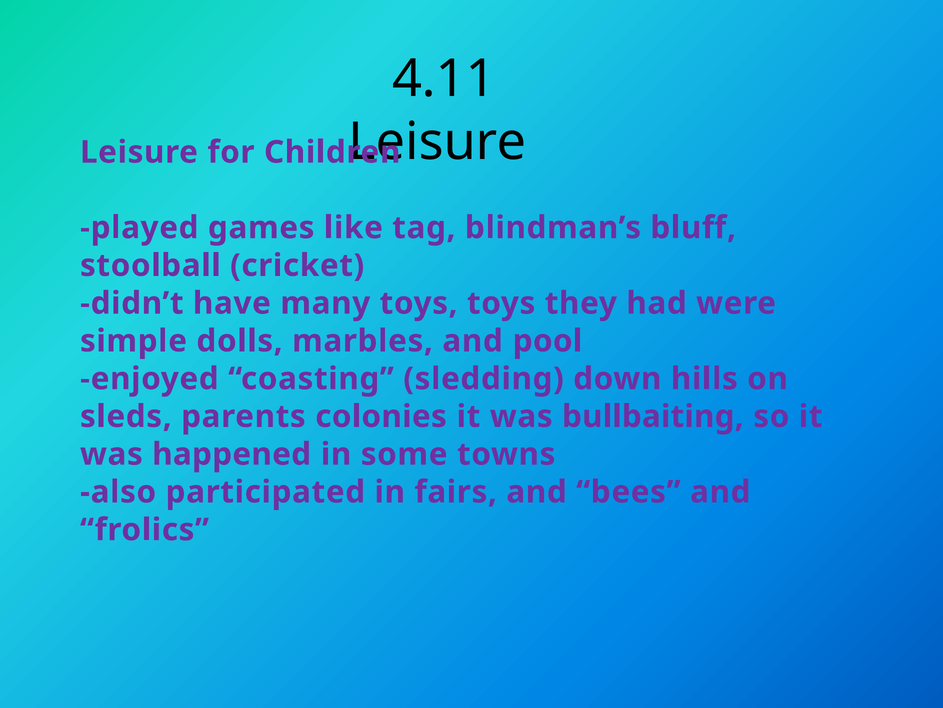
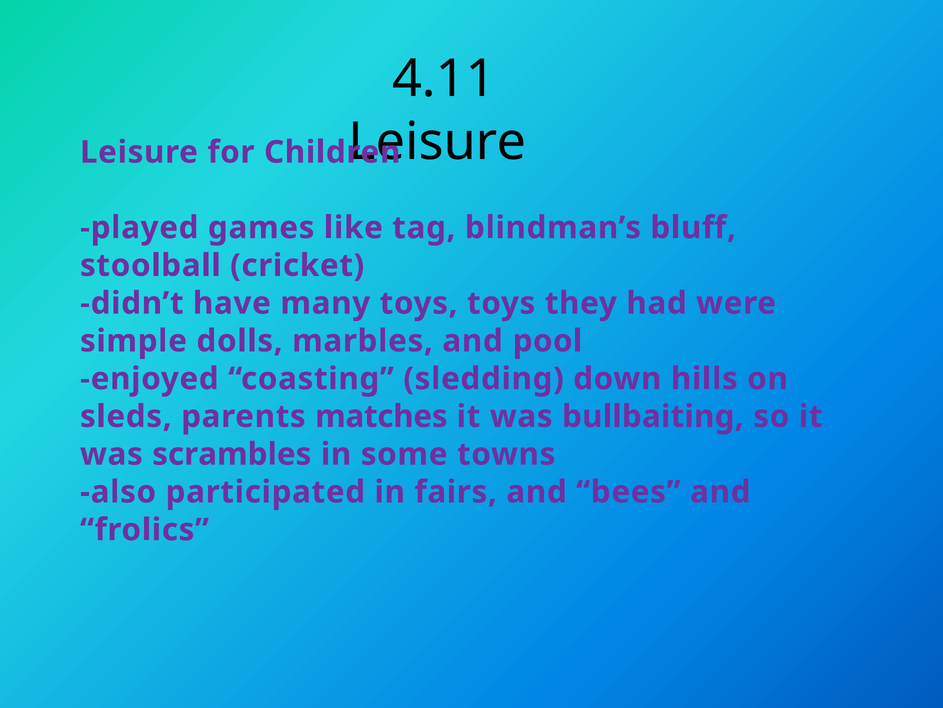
colonies: colonies -> matches (381, 416)
happened: happened -> scrambles (232, 454)
